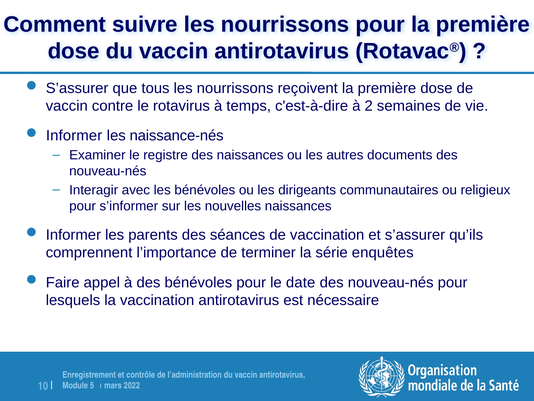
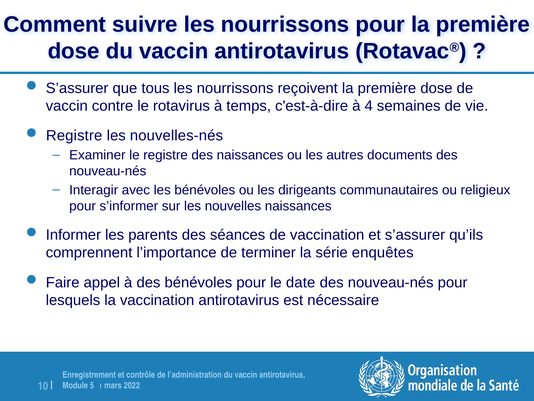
2: 2 -> 4 (369, 106)
Informer: Informer -> Registre (74, 136)
naissance-nés: naissance-nés -> nouvelles-nés (176, 136)
